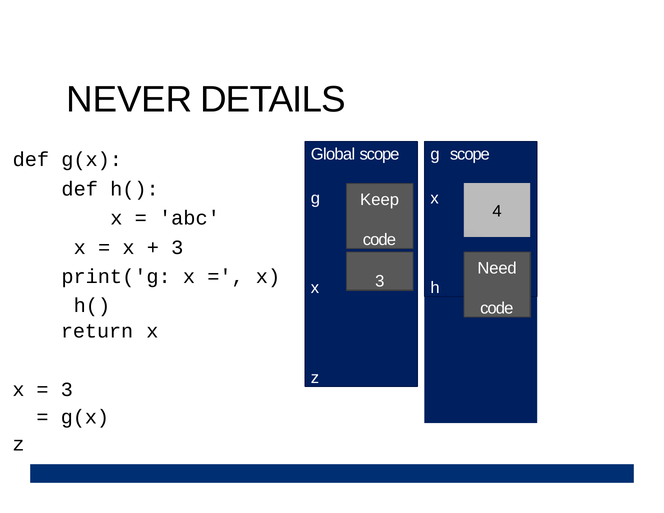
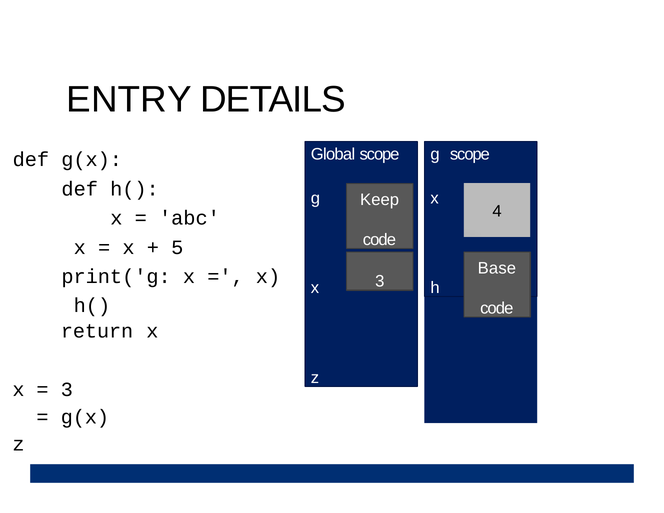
NEVER: NEVER -> ENTRY (129, 100)
3: 3 -> 5 (177, 247)
Need: Need -> Base (497, 269)
